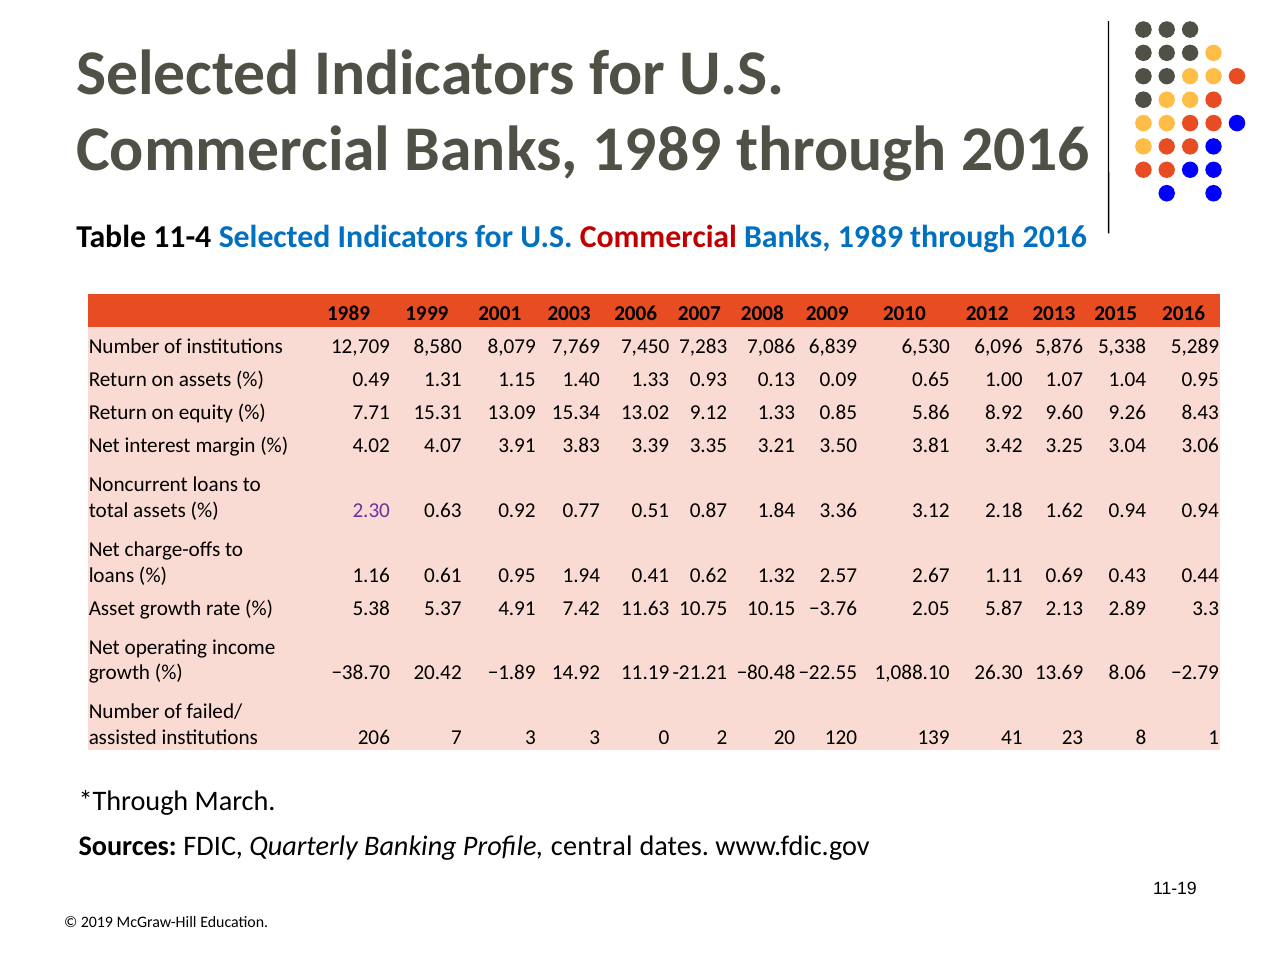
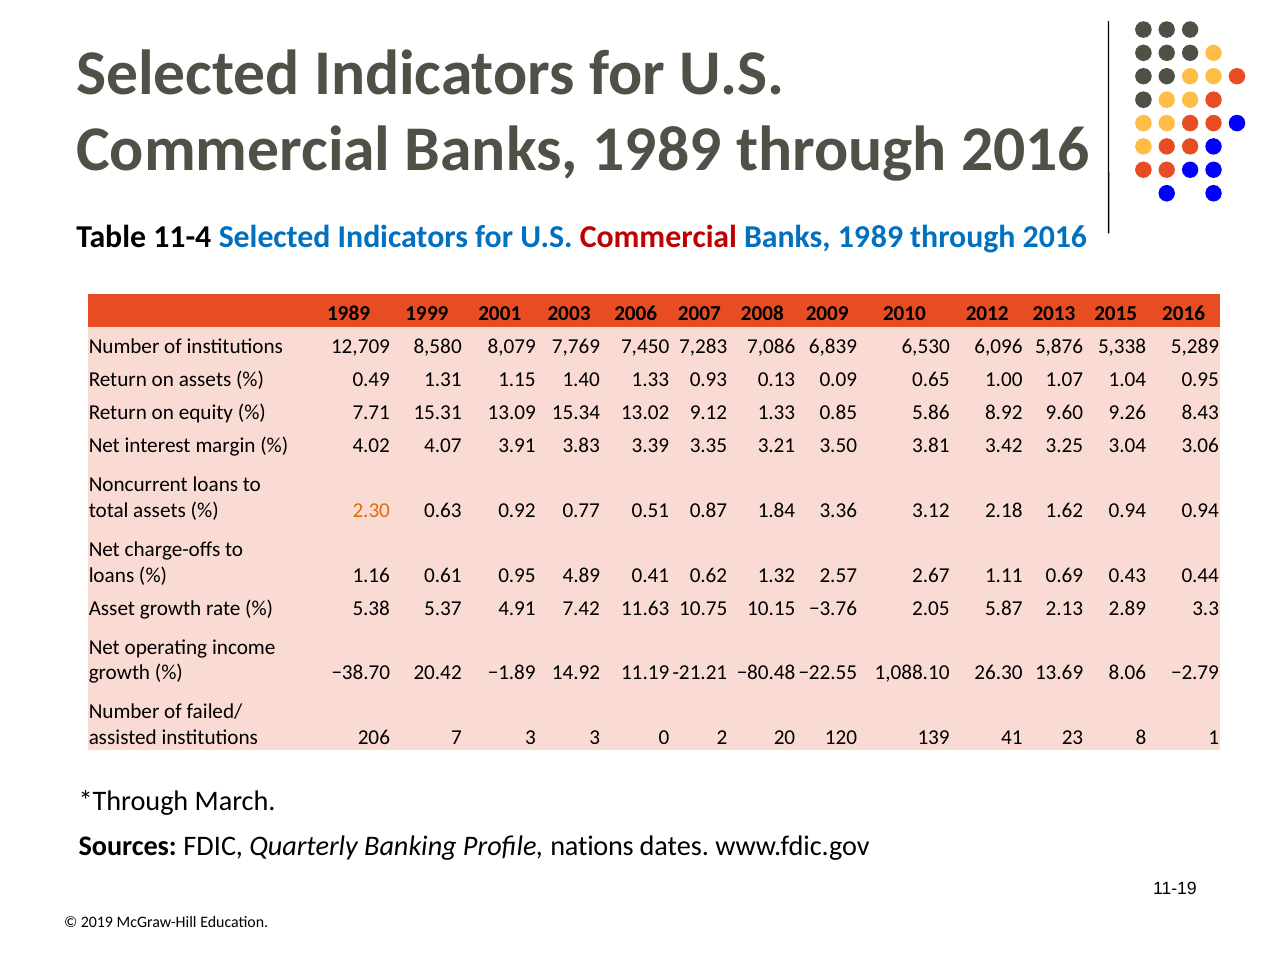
2.30 colour: purple -> orange (371, 510)
1.94: 1.94 -> 4.89 (581, 575)
central: central -> nations (592, 846)
